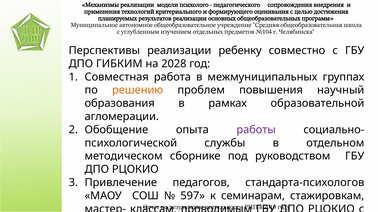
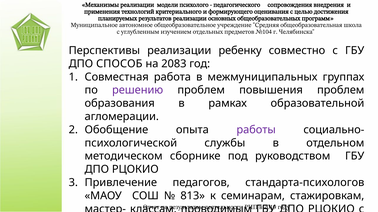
ГИБКИМ: ГИБКИМ -> СПОСОБ (119, 64)
2028: 2028 -> 2083 (174, 64)
решению colour: orange -> purple (138, 90)
повышения научный: научный -> проблем (341, 90)
597: 597 -> 813 (193, 196)
